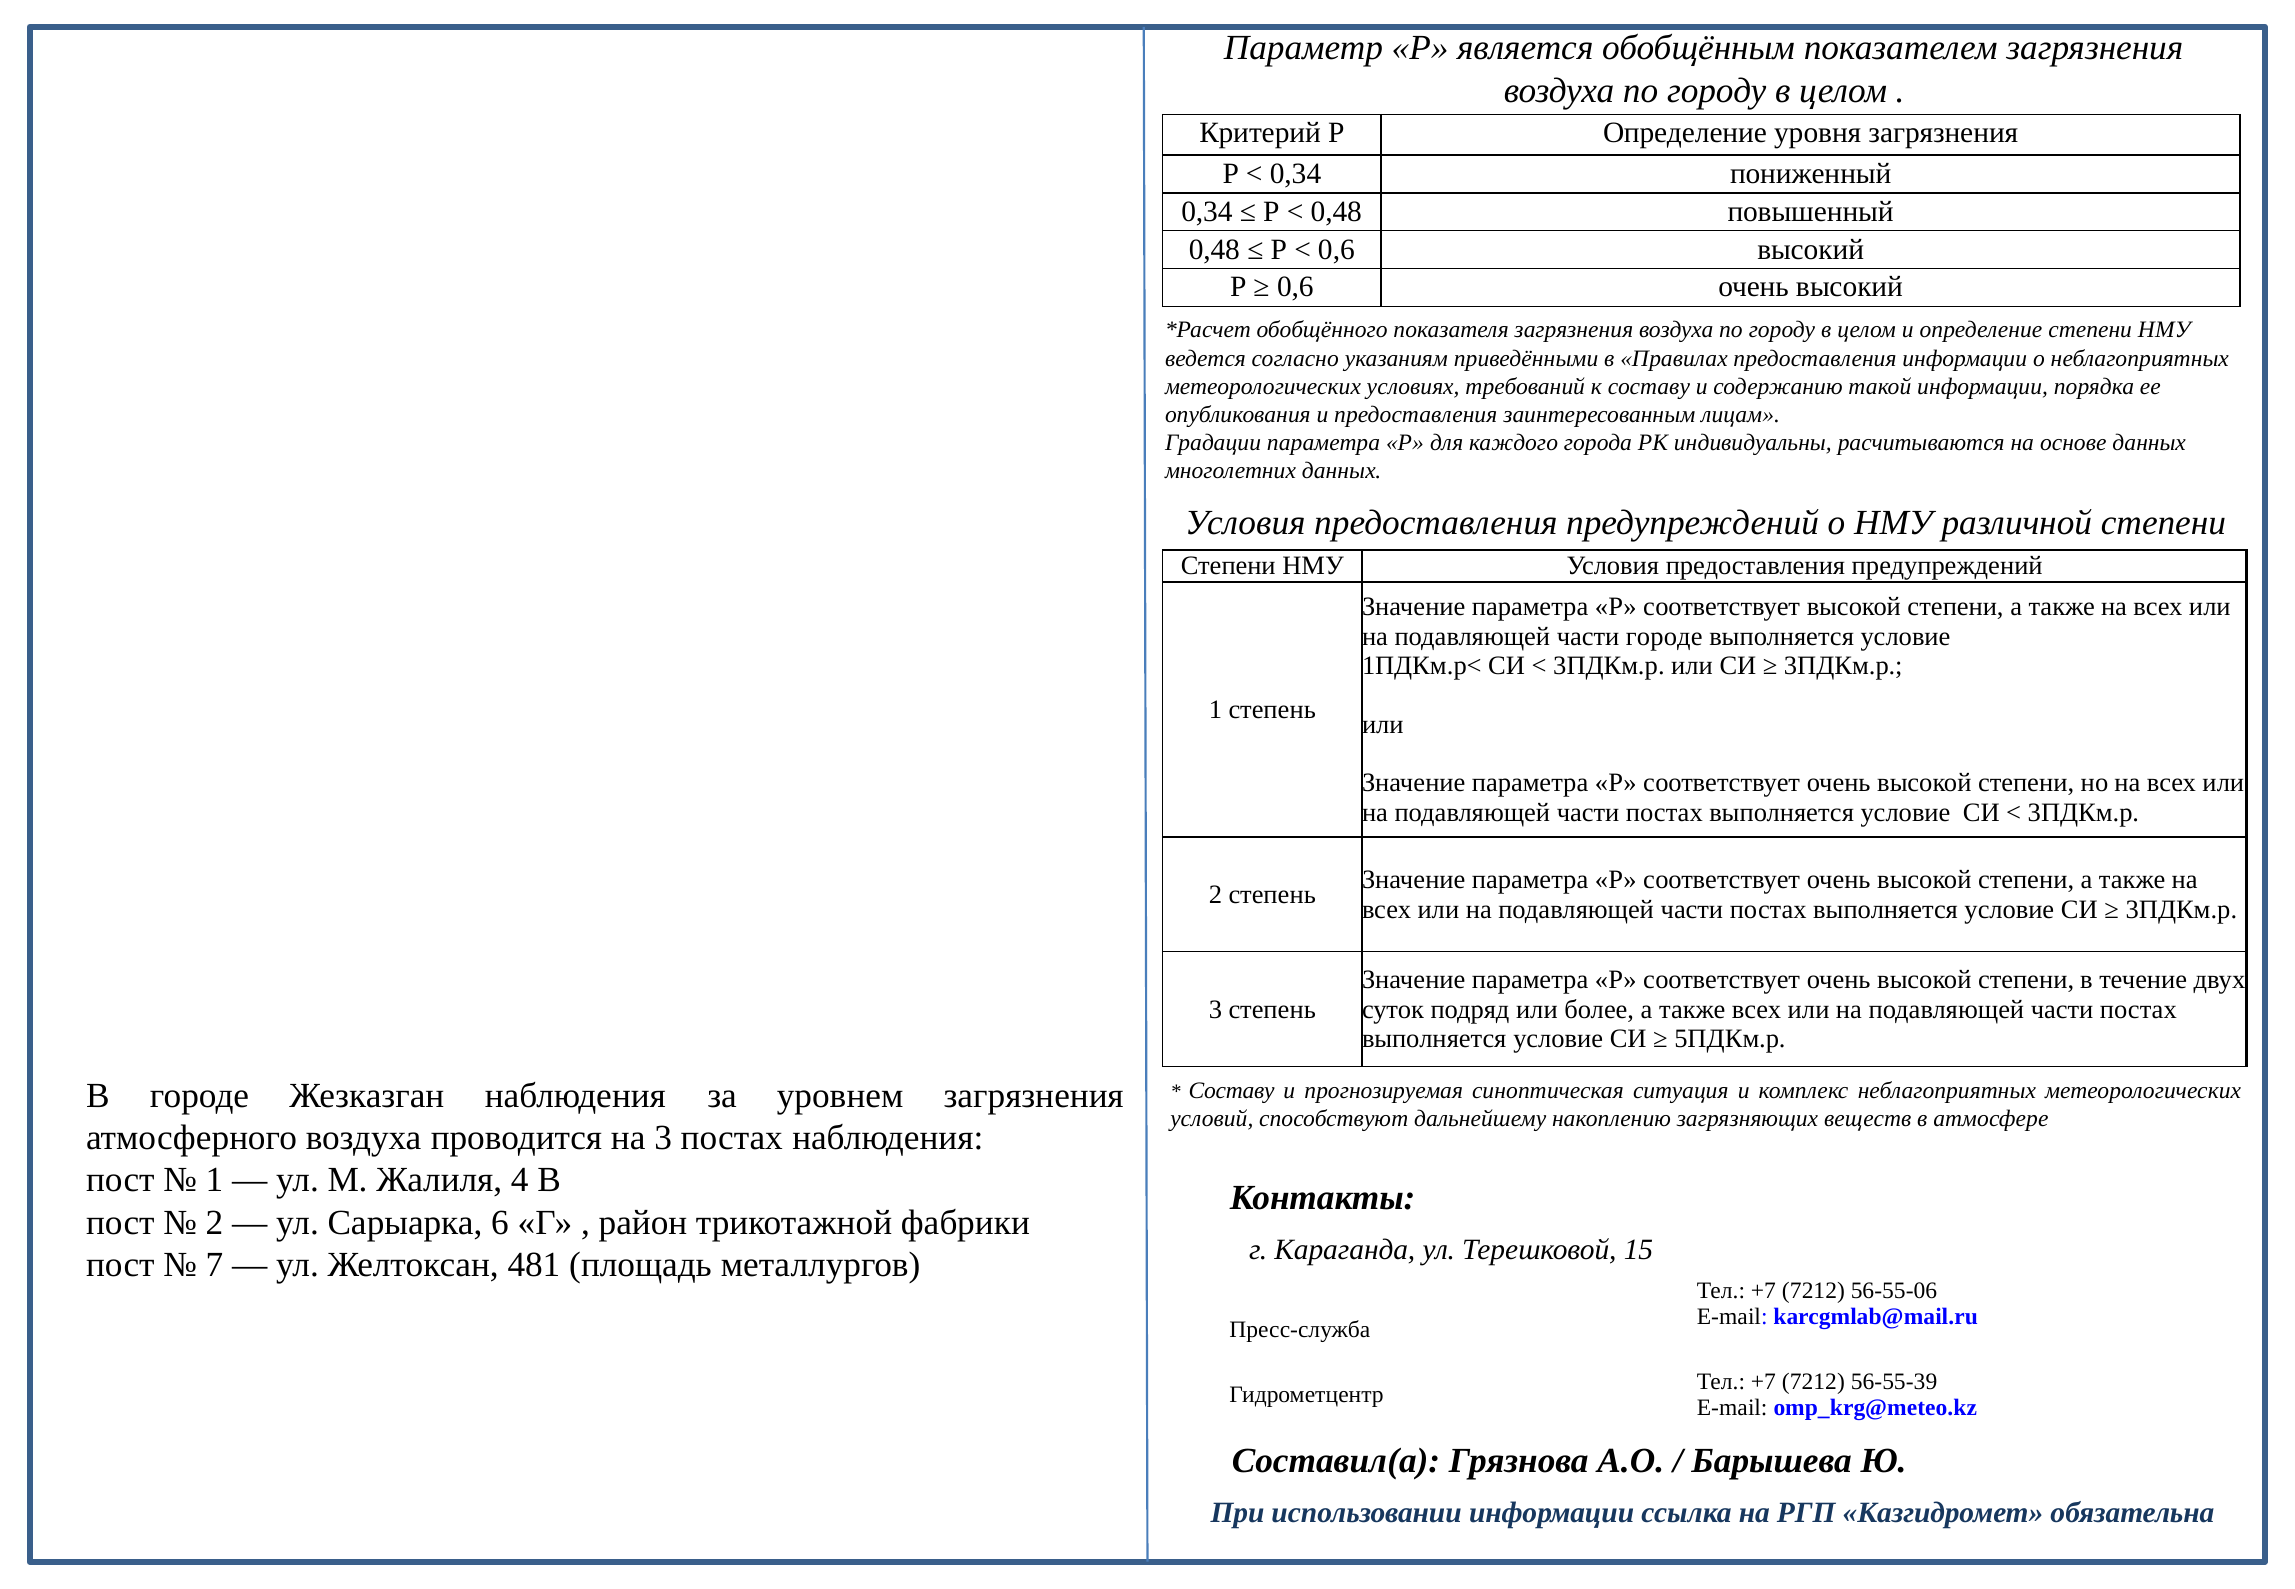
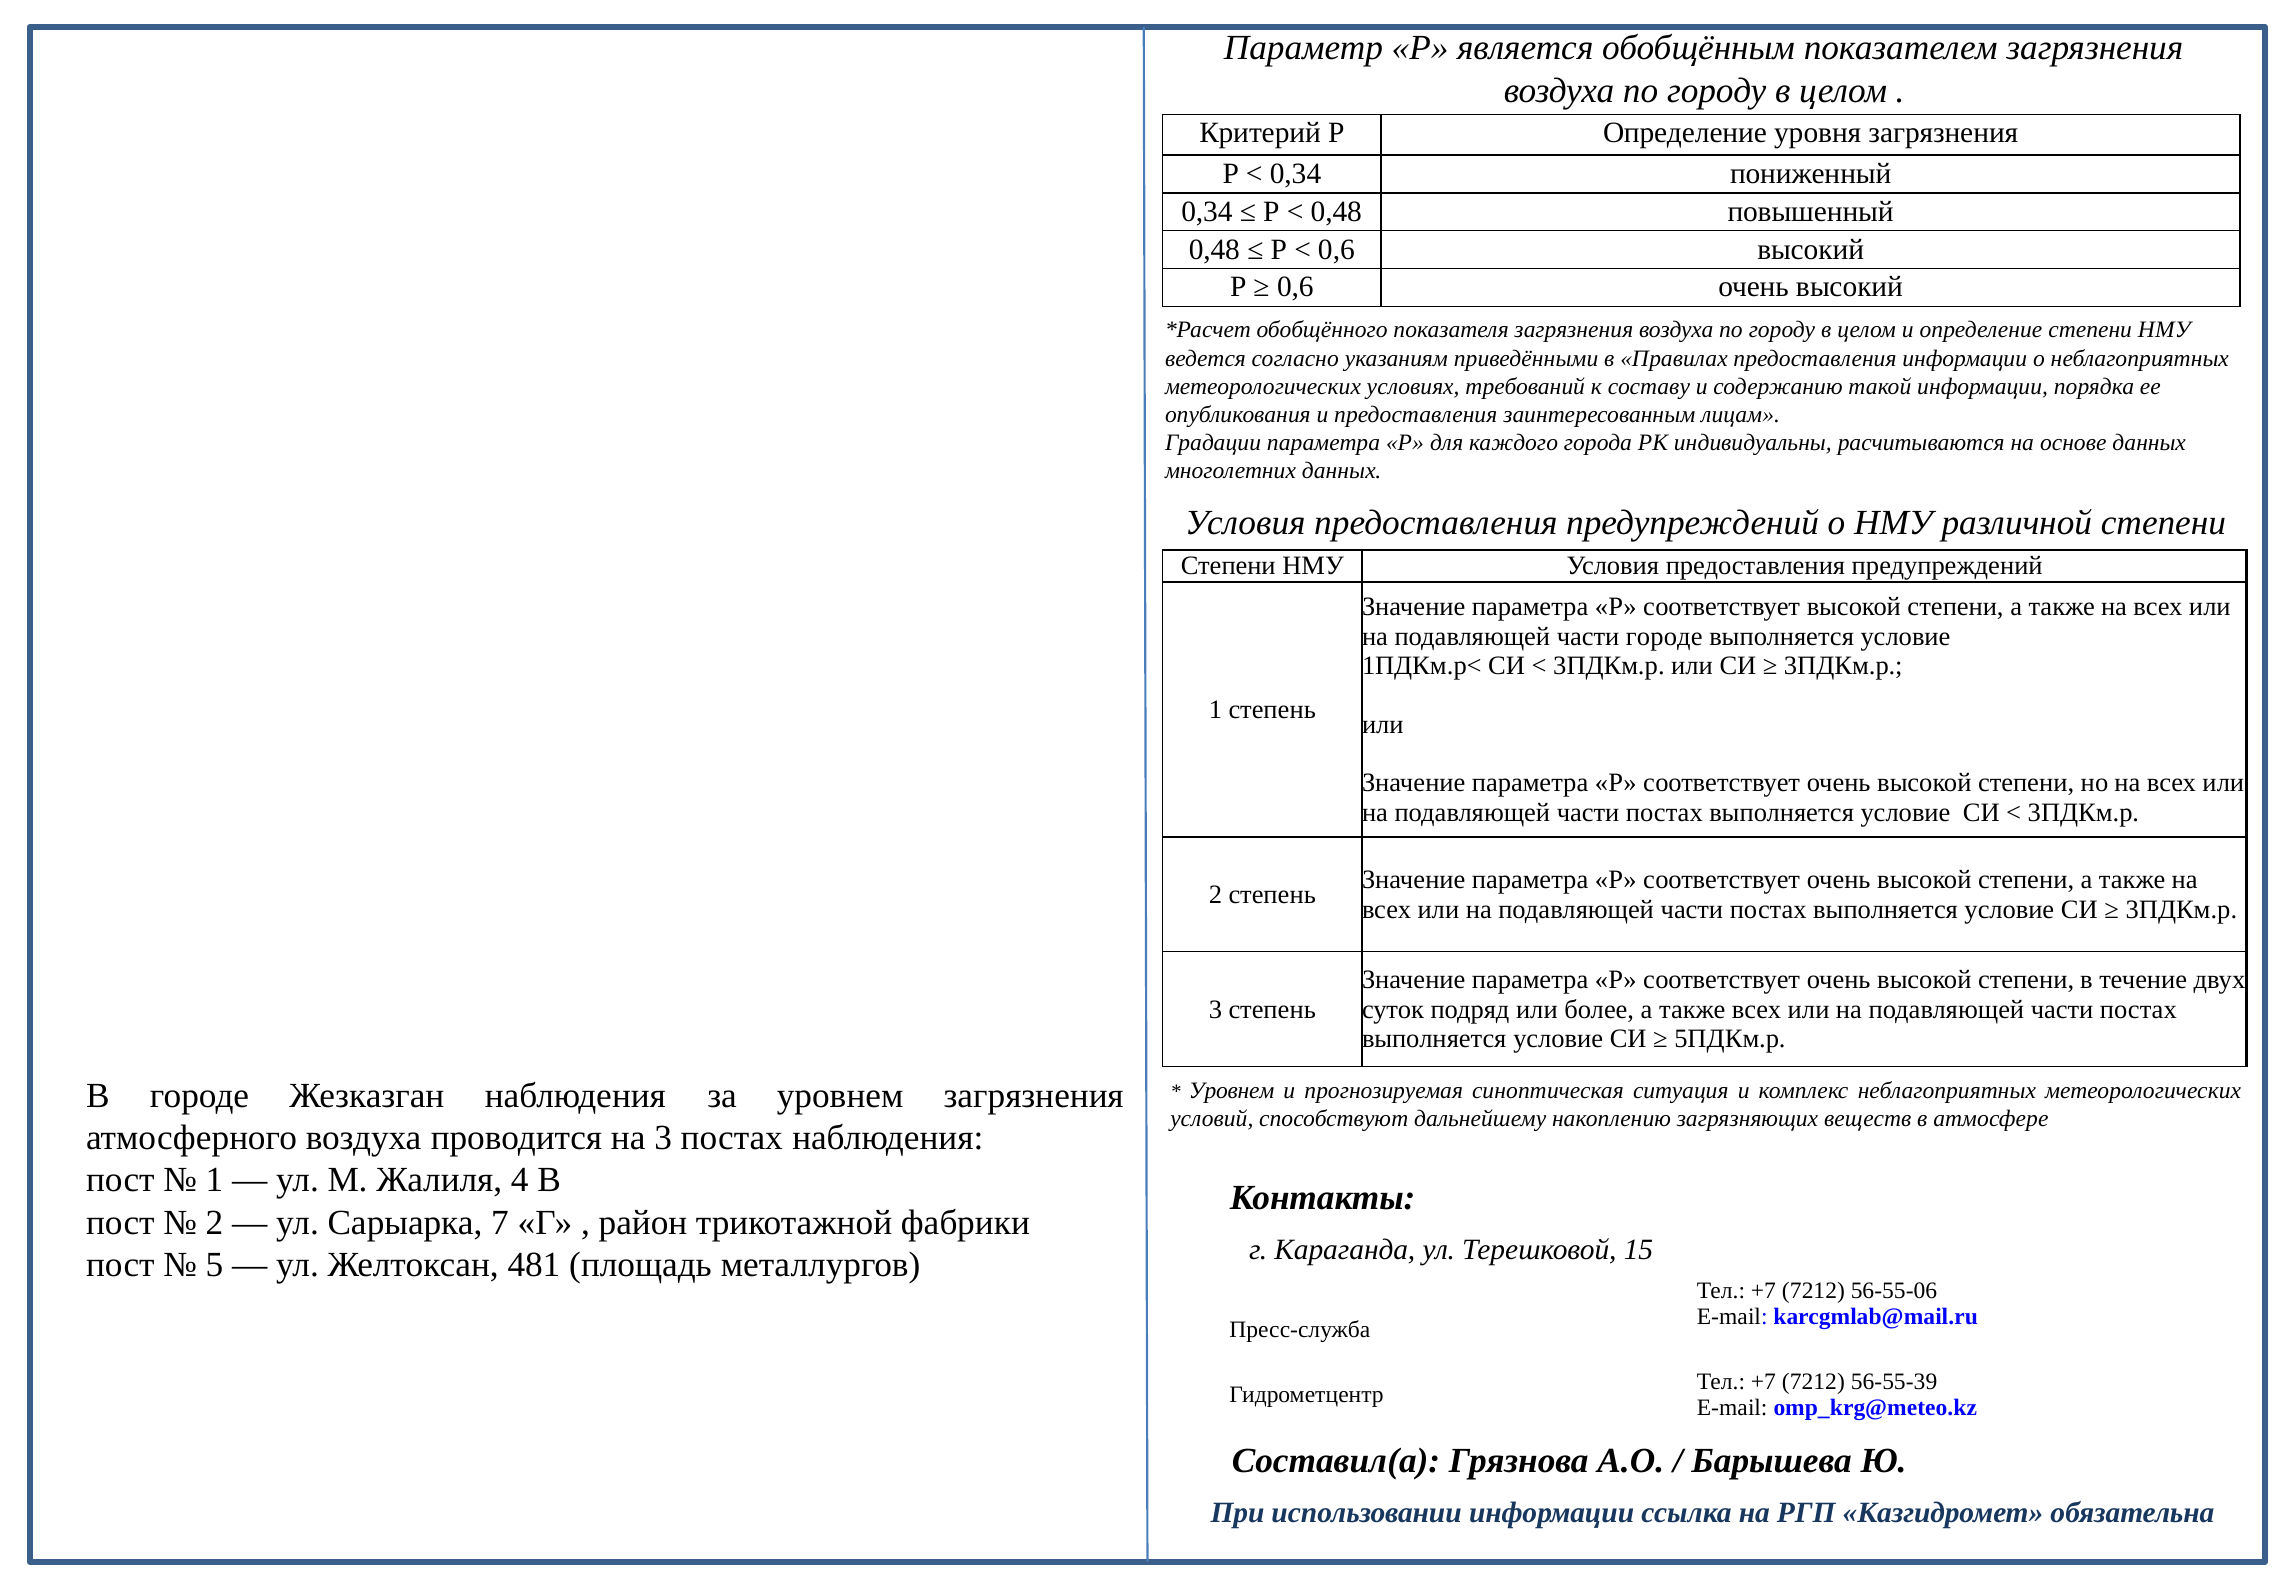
Составу: Составу -> Уровнем (1232, 1090)
6: 6 -> 7 (500, 1222)
7: 7 -> 5 (215, 1265)
